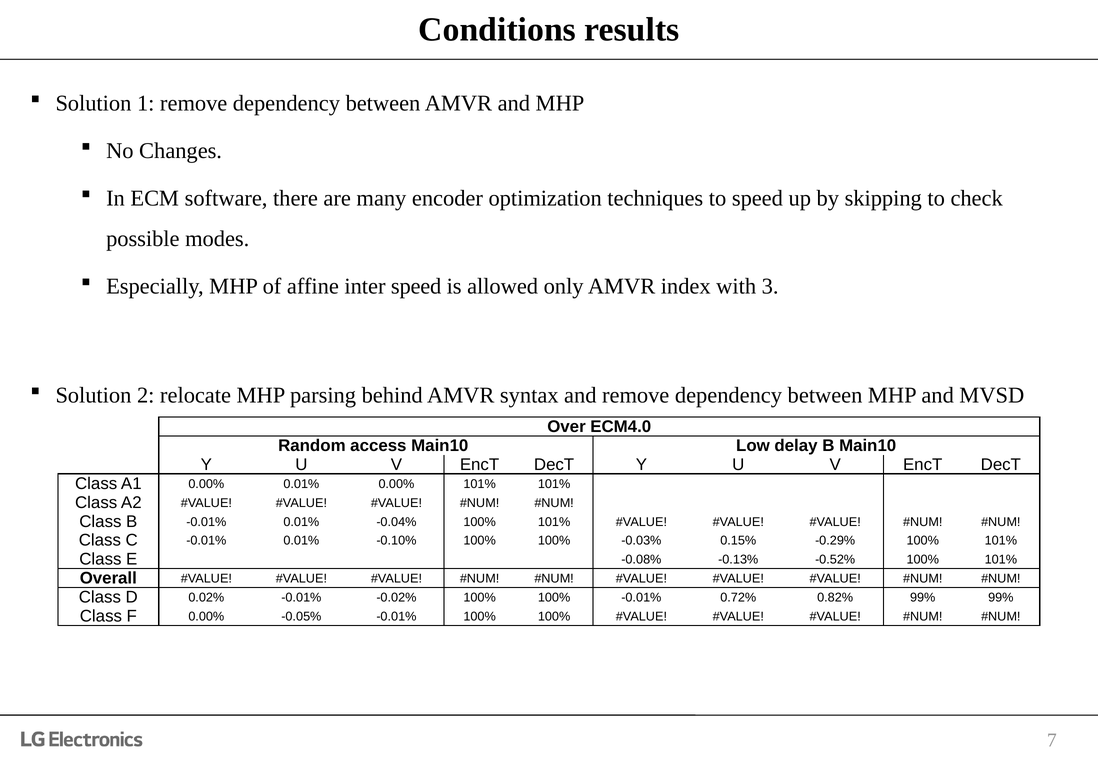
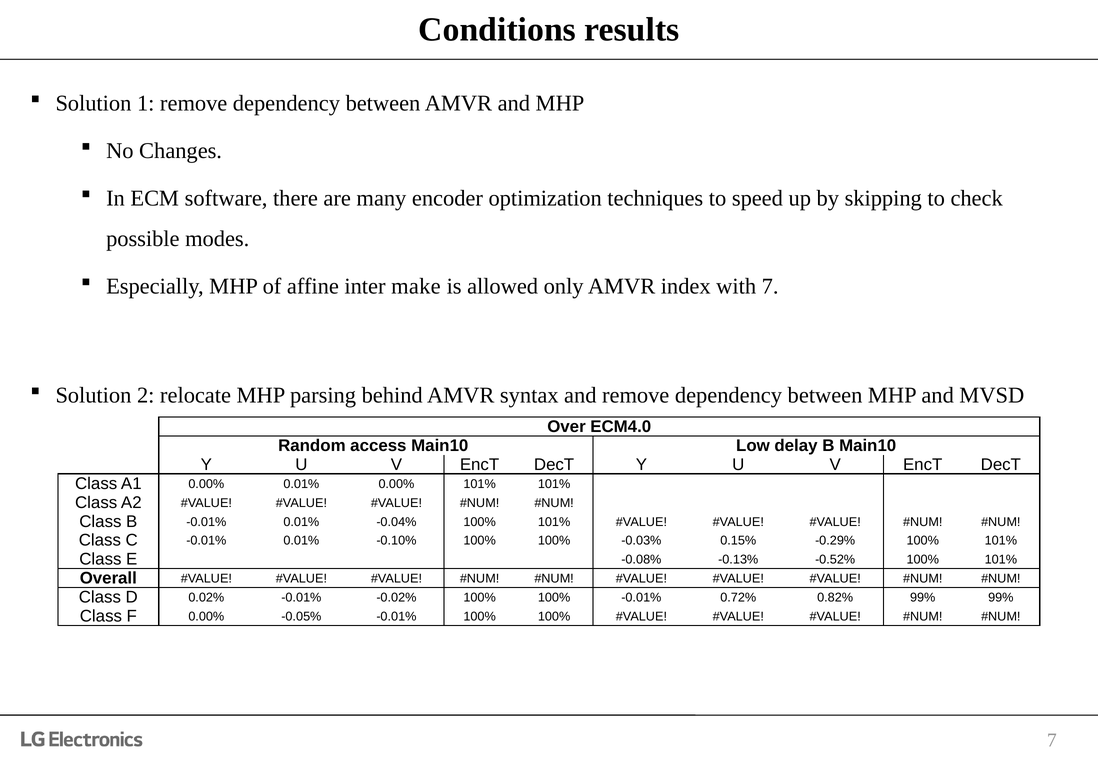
inter speed: speed -> make (416, 286)
with 3: 3 -> 7 (770, 286)
